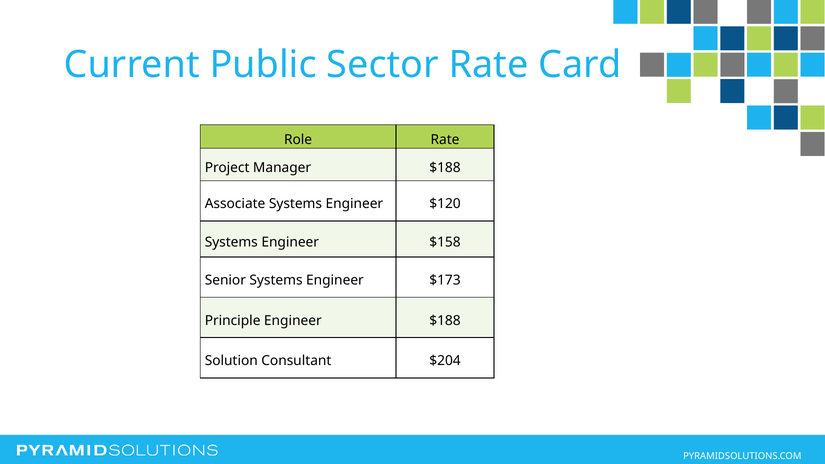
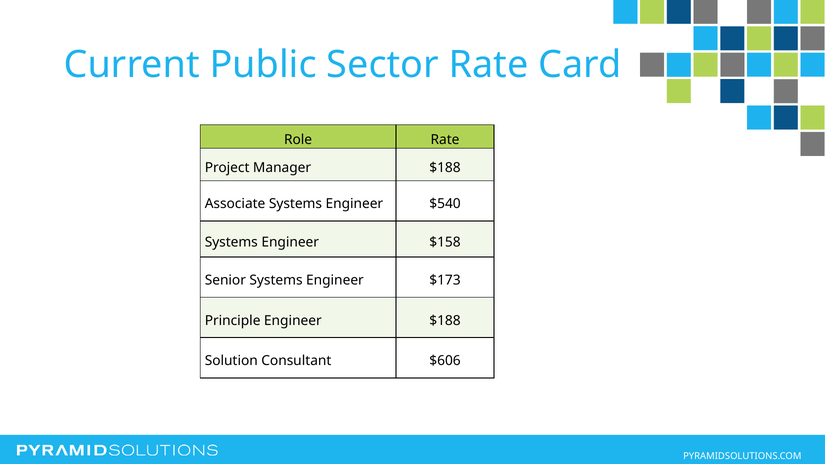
$120: $120 -> $540 (445, 204)
$204: $204 -> $606 (445, 361)
